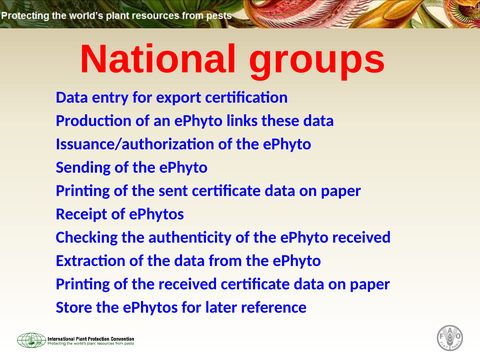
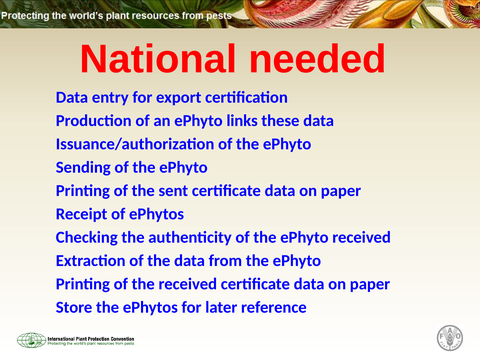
groups: groups -> needed (317, 59)
